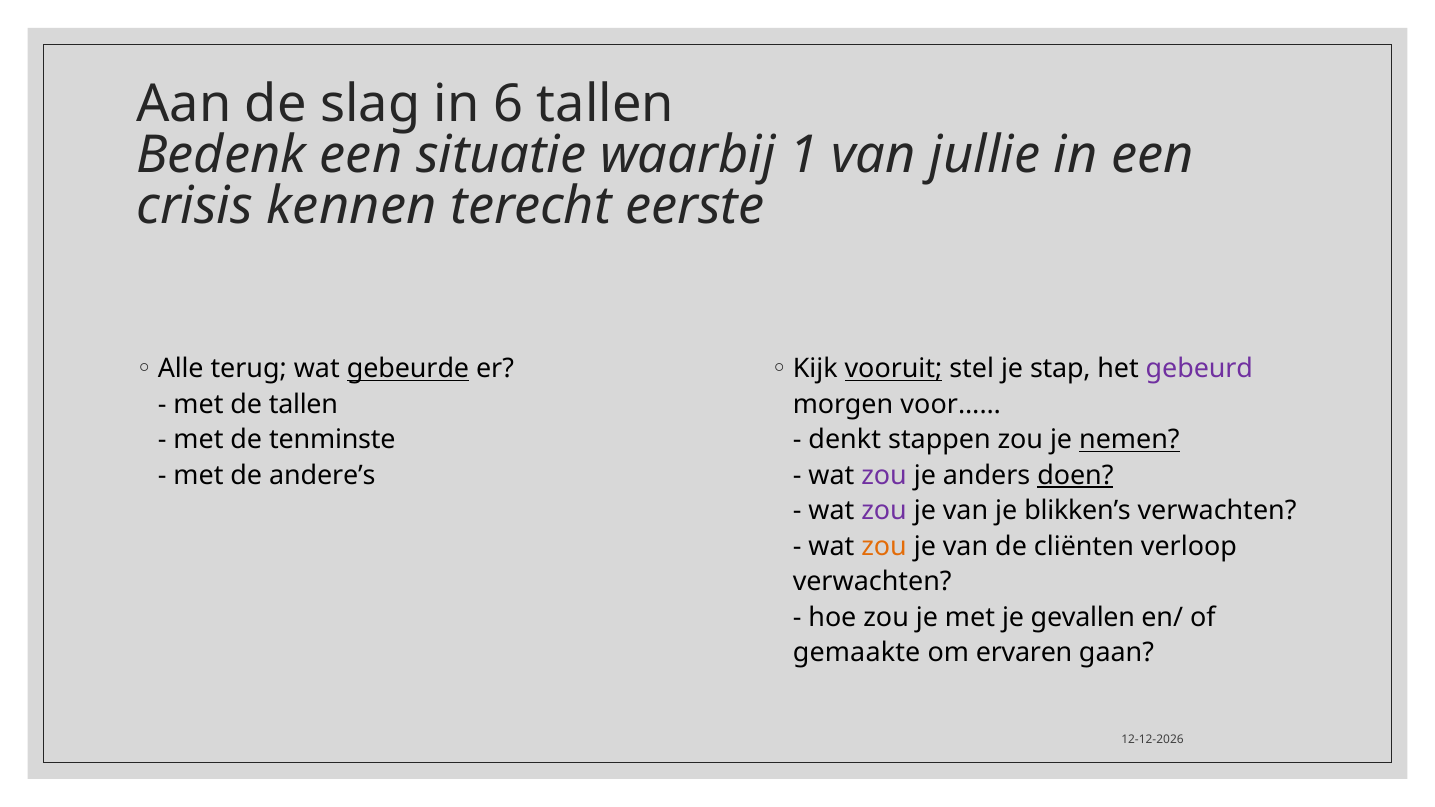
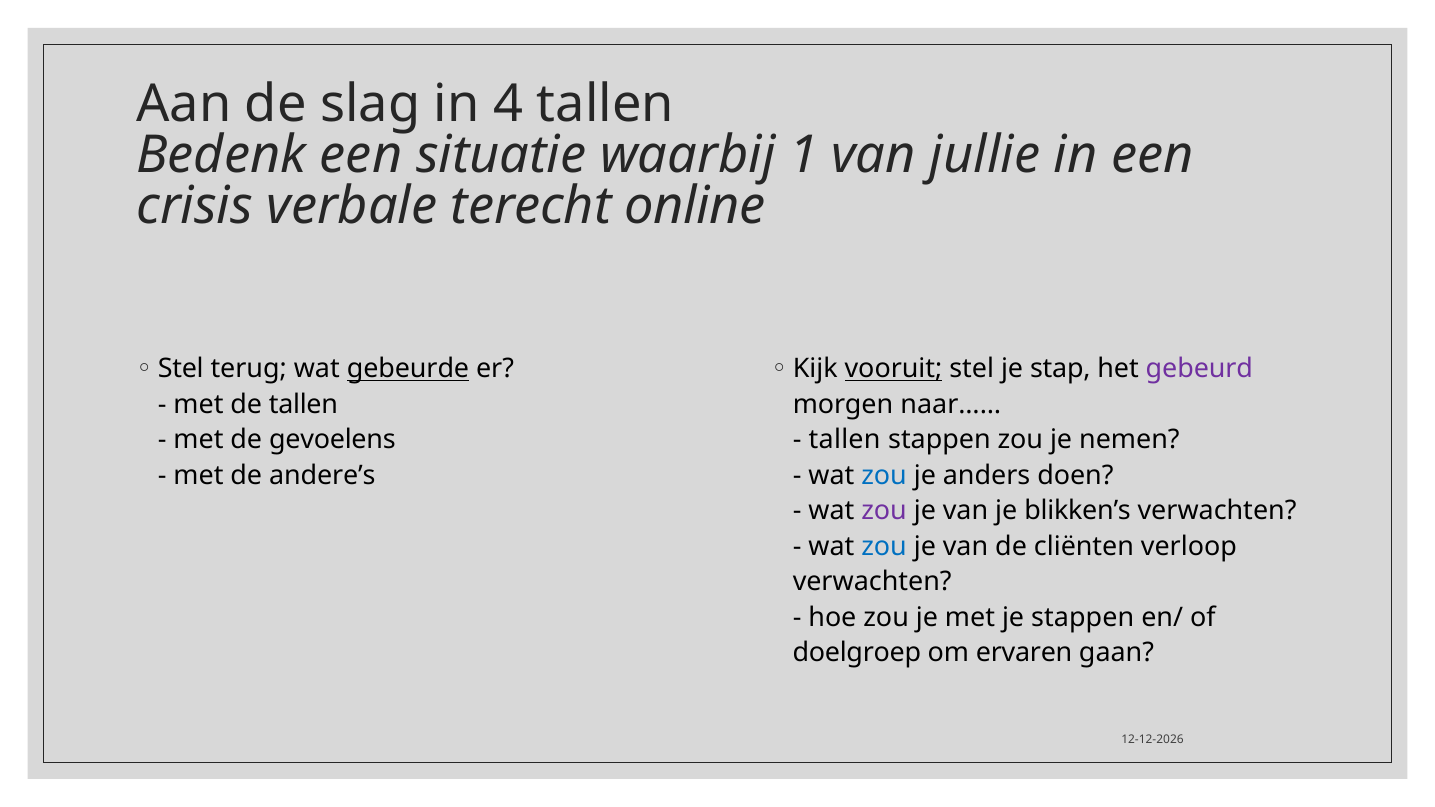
6: 6 -> 4 (508, 104)
kennen: kennen -> verbale (352, 206)
eerste: eerste -> online (695, 206)
Alle: Alle -> Stel (181, 369)
voor……: voor…… -> naar…… (951, 404)
tenminste: tenminste -> gevoelens (332, 440)
denkt: denkt -> tallen (845, 440)
nemen underline: present -> none (1129, 440)
zou colour: purple -> blue (884, 475)
doen underline: present -> none (1075, 475)
zou colour: orange -> blue (884, 546)
je gevallen: gevallen -> stappen (1083, 617)
gemaakte: gemaakte -> doelgroep (857, 653)
